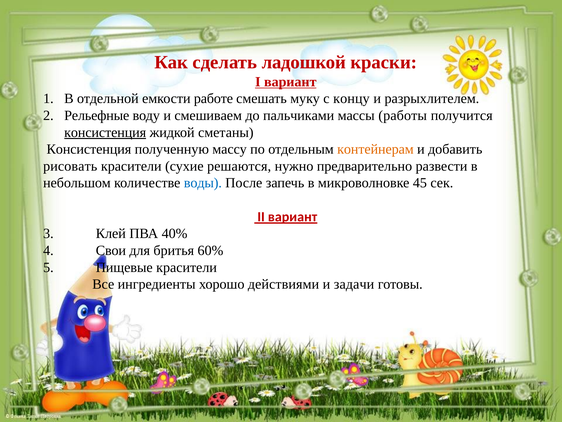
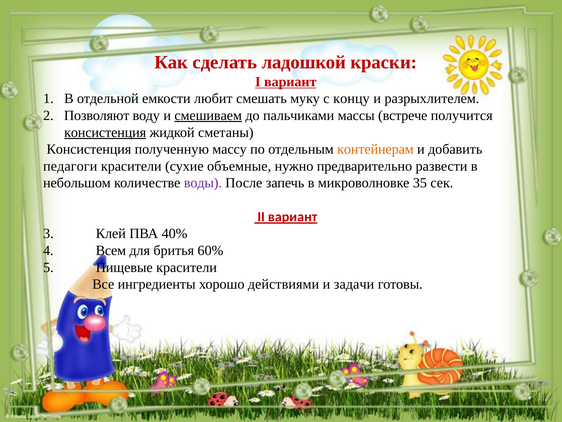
работе: работе -> любит (213, 98)
Рельефные: Рельефные -> Позволяют (97, 115)
смешиваем underline: none -> present (208, 115)
работы: работы -> встрече (403, 115)
рисовать: рисовать -> педагоги (70, 166)
решаются: решаются -> объемные (239, 166)
воды colour: blue -> purple (203, 183)
45: 45 -> 35 (420, 183)
Свои: Свои -> Всем (111, 250)
